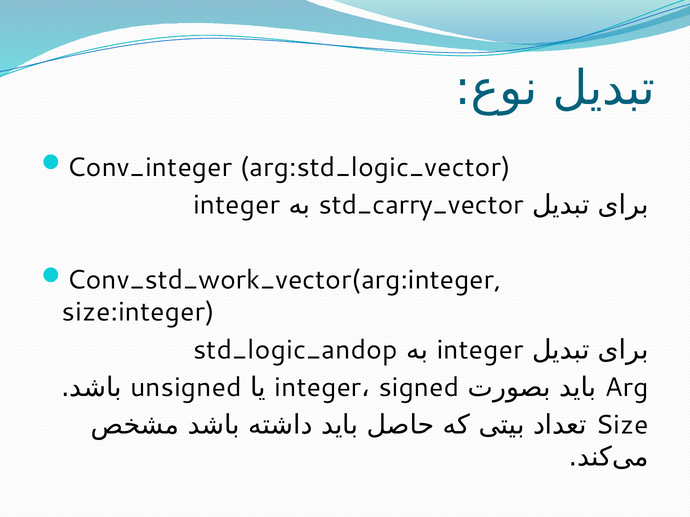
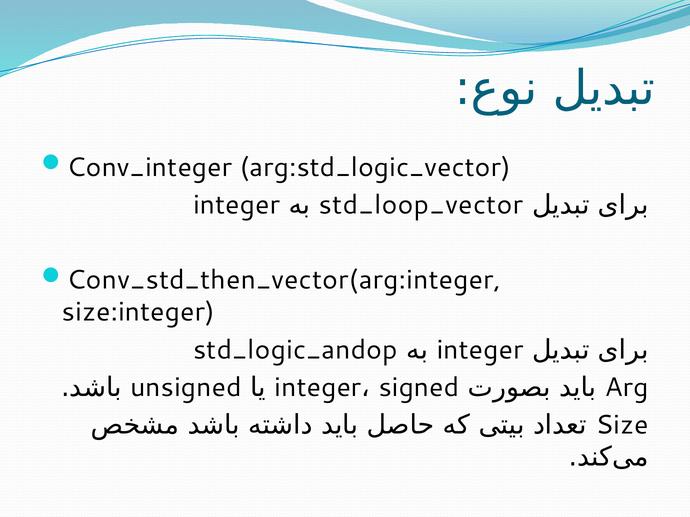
std_carry_vector: std_carry_vector -> std_loop_vector (421, 205)
Conv_std_work_vector(arg:integer: Conv_std_work_vector(arg:integer -> Conv_std_then_vector(arg:integer (284, 280)
